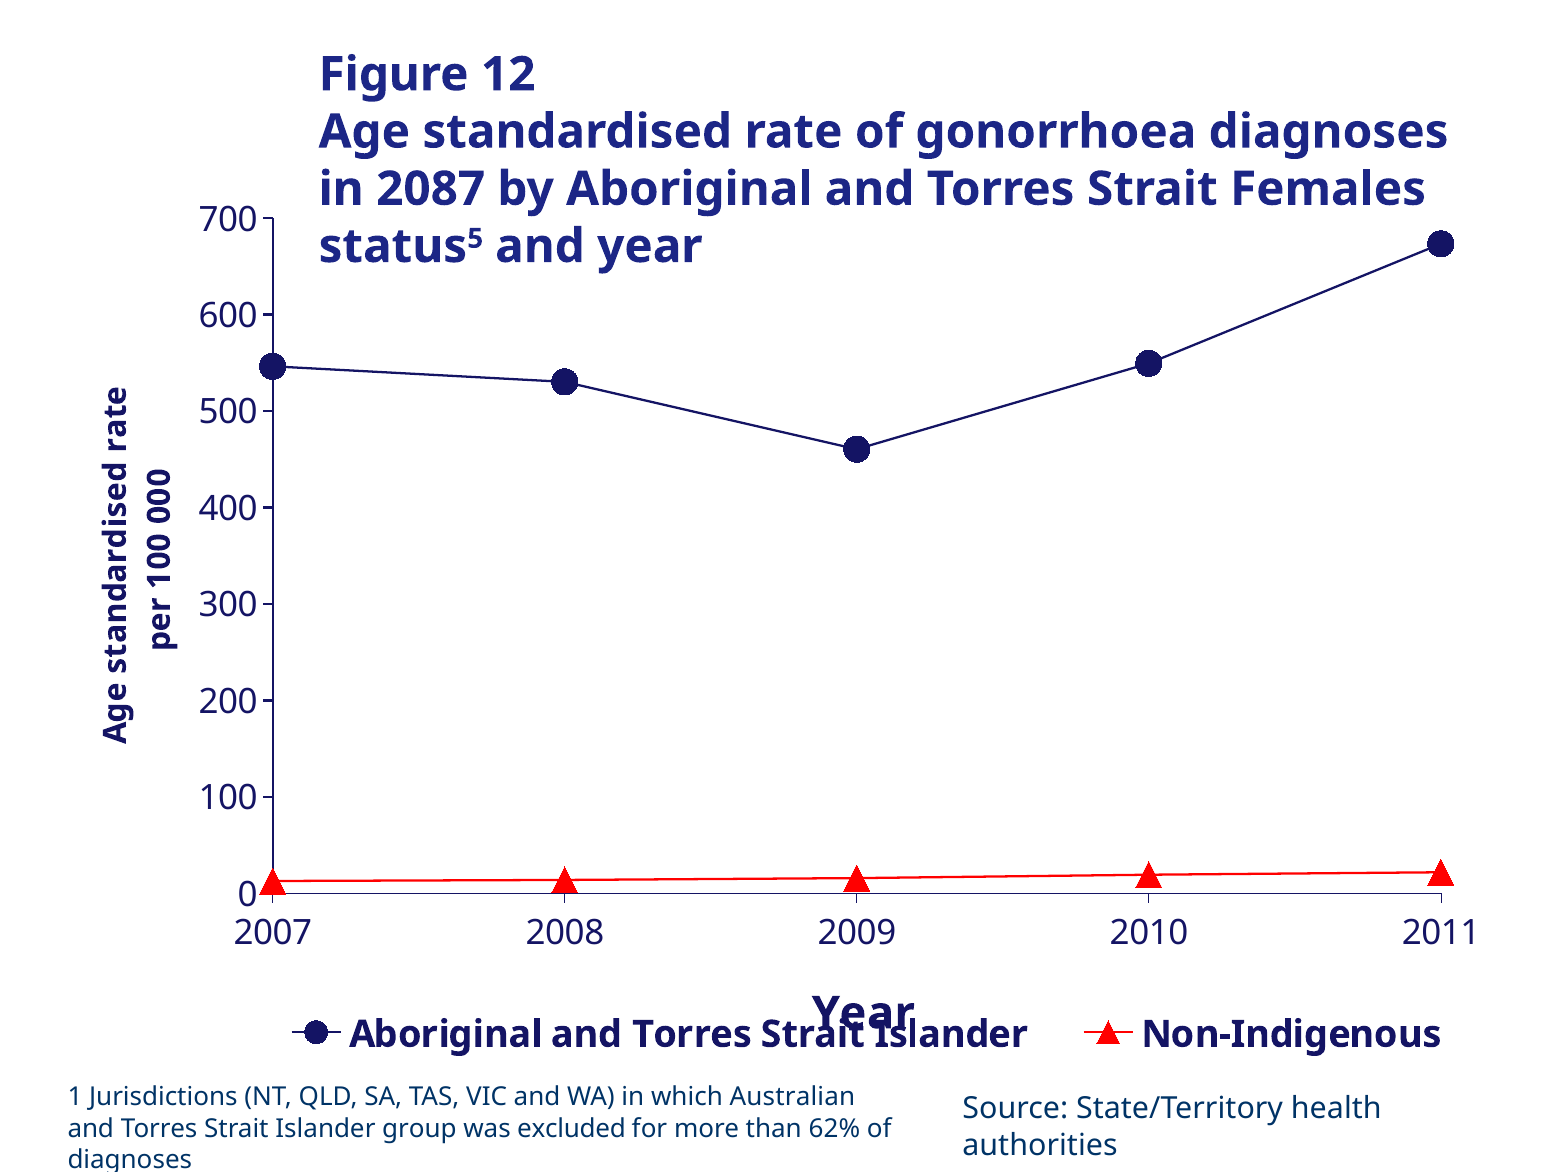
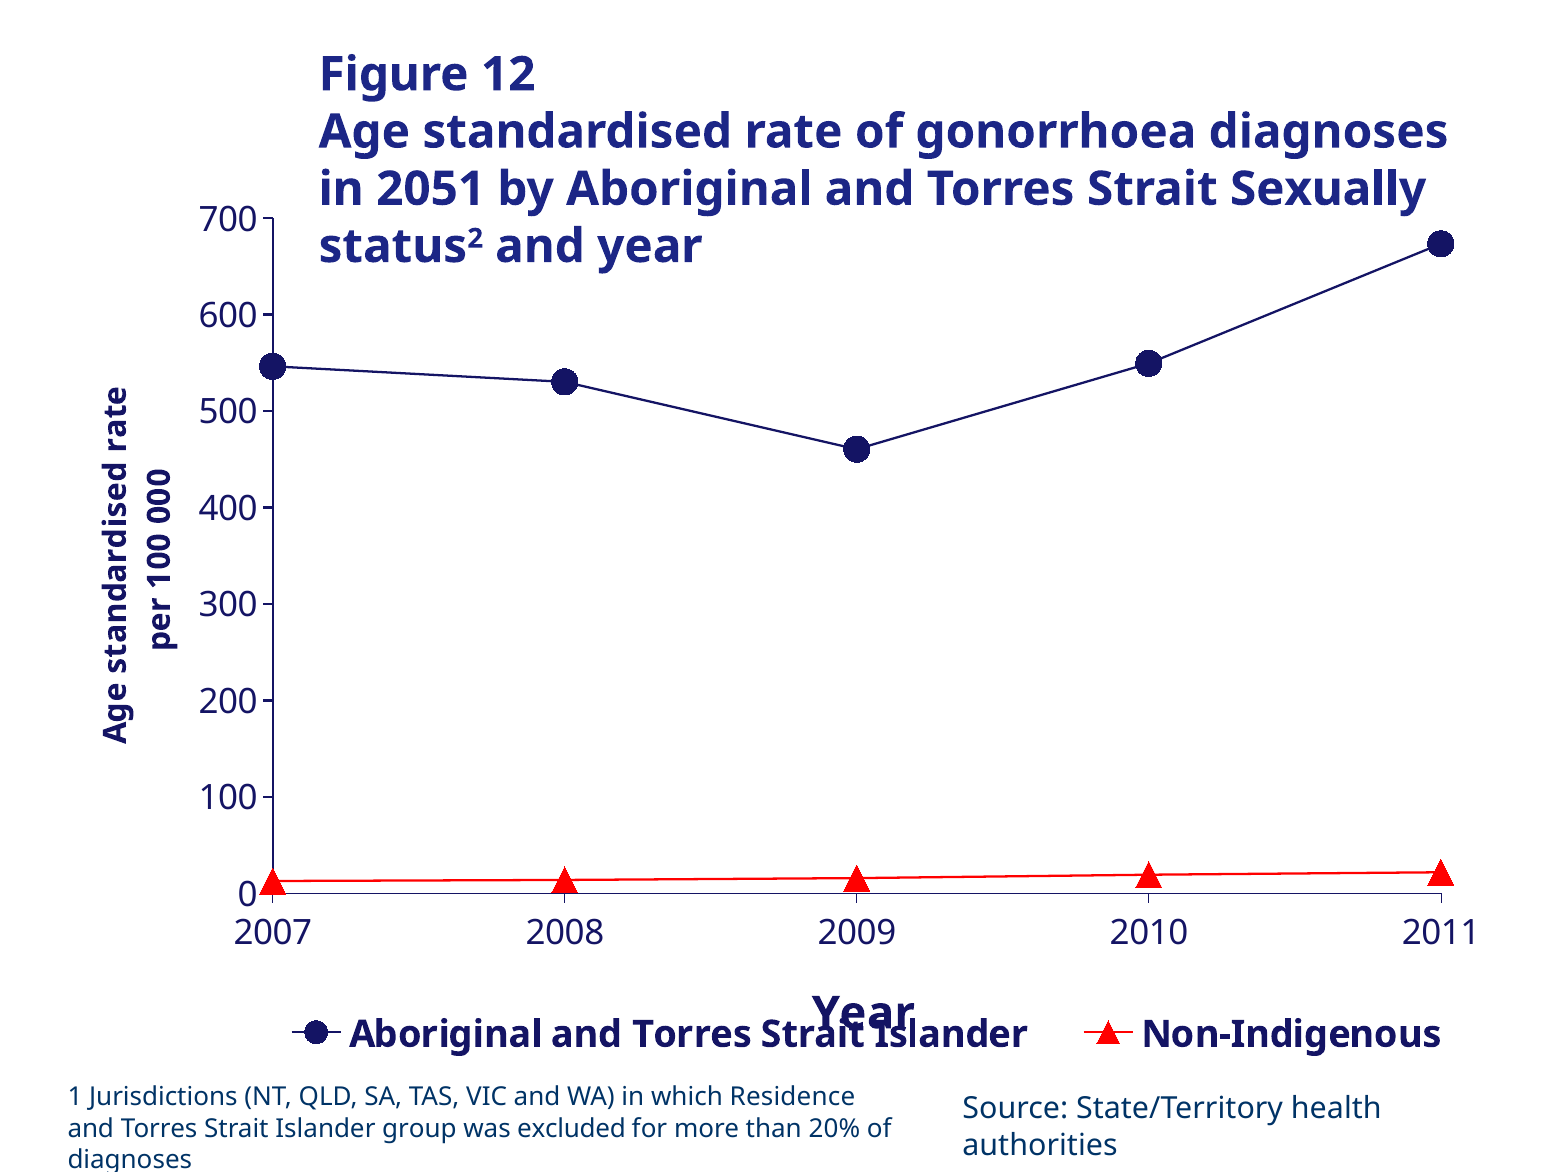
2087: 2087 -> 2051 (431, 189)
Females: Females -> Sexually (1328, 189)
5: 5 -> 2 (475, 239)
Australian: Australian -> Residence (792, 1097)
62%: 62% -> 20% (834, 1129)
